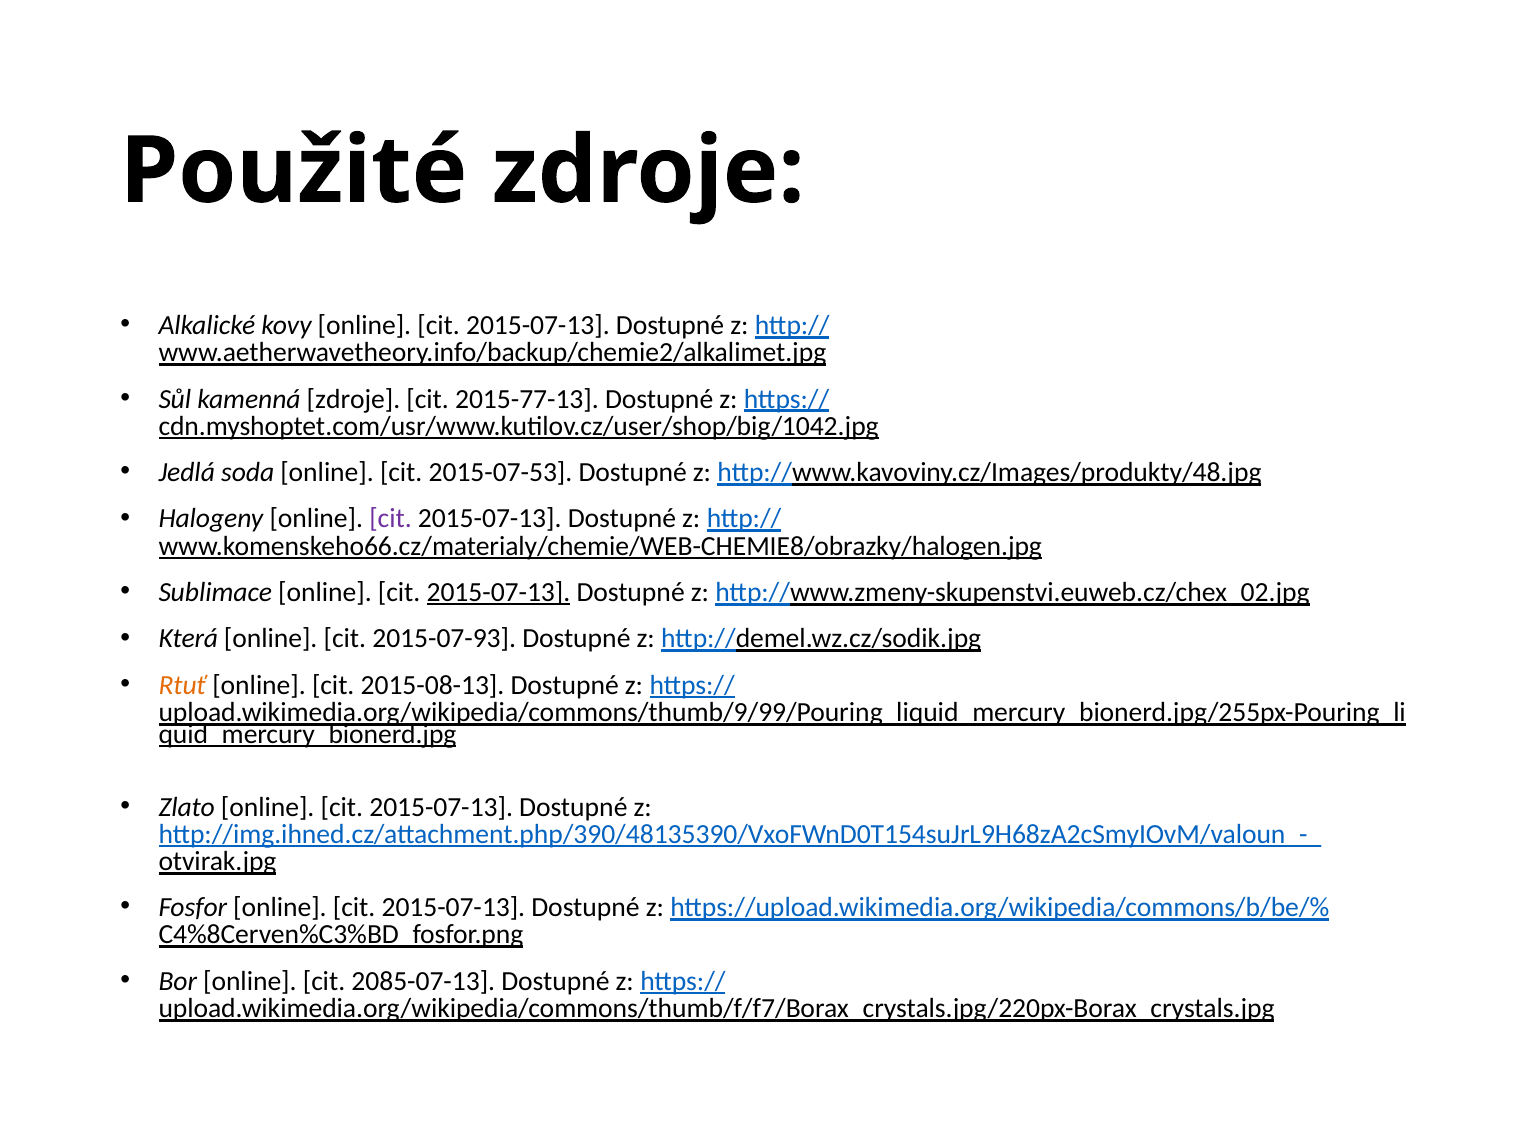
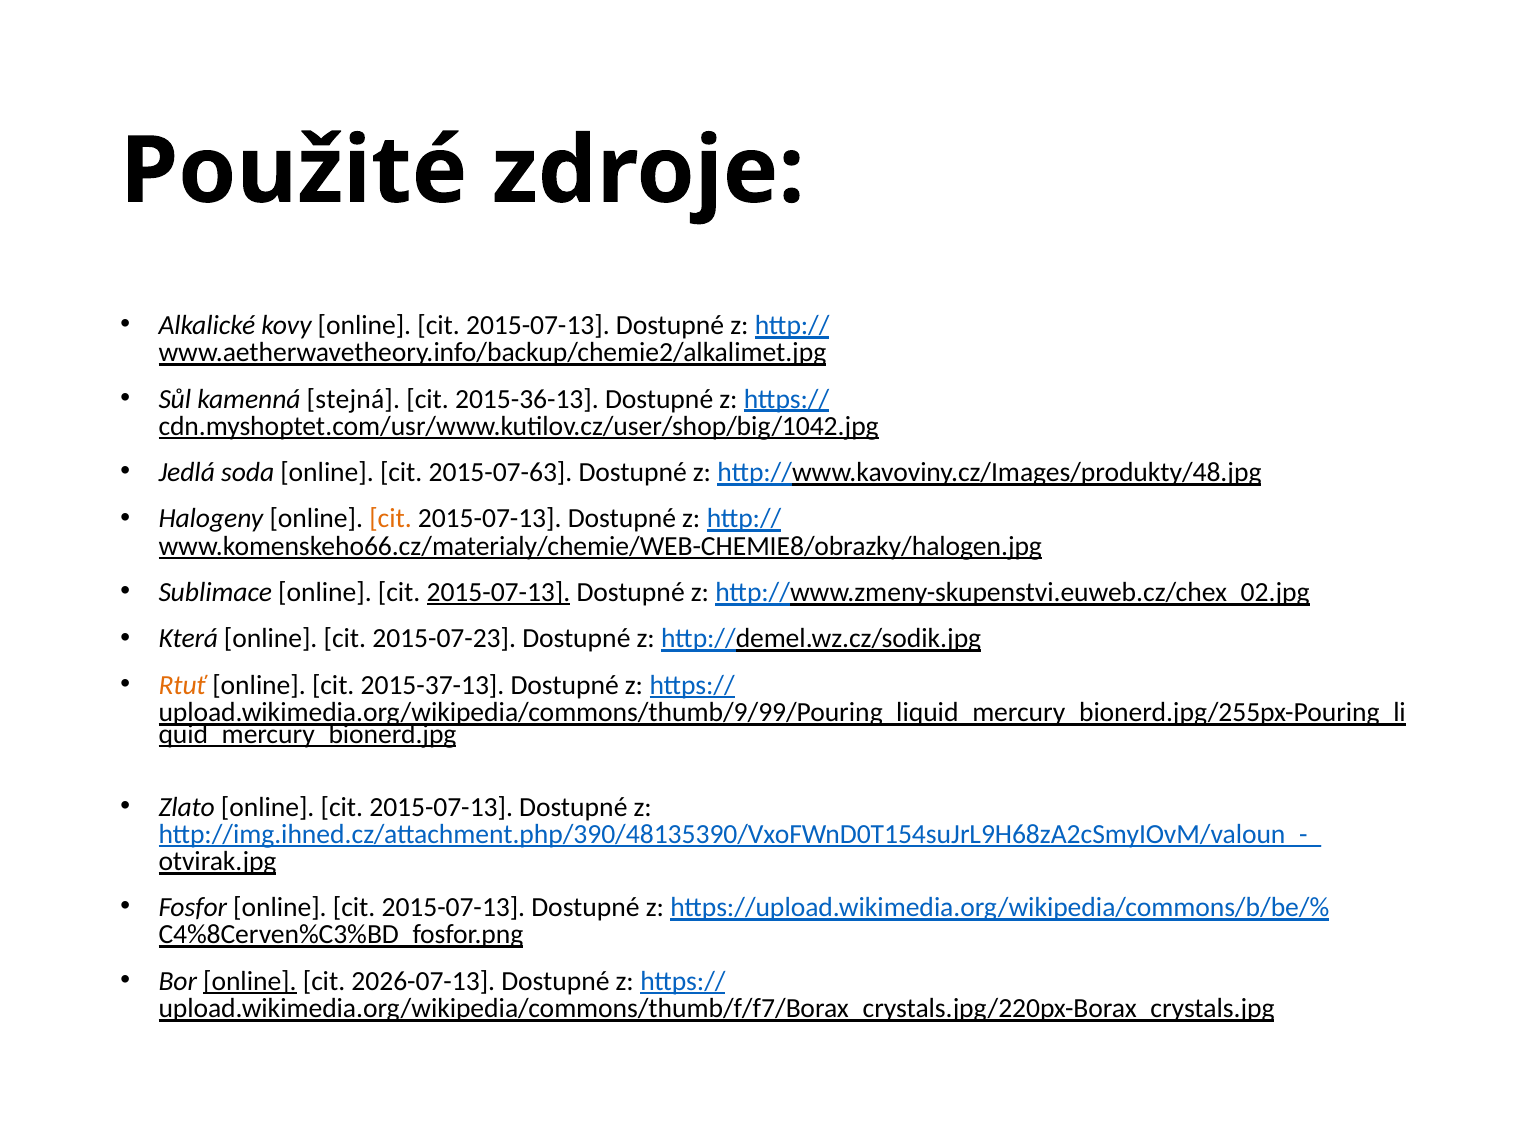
kamenná zdroje: zdroje -> stejná (353, 399)
2015-77-13: 2015-77-13 -> 2015-36-13 (527, 399)
2015-07-53: 2015-07-53 -> 2015-07-63 (500, 473)
cit colour: purple -> orange (391, 519)
2015-07-93: 2015-07-93 -> 2015-07-23 (444, 639)
2015-08-13: 2015-08-13 -> 2015-37-13 (433, 685)
online underline: none -> present (250, 981)
2085-07-13: 2085-07-13 -> 2026-07-13 (423, 981)
